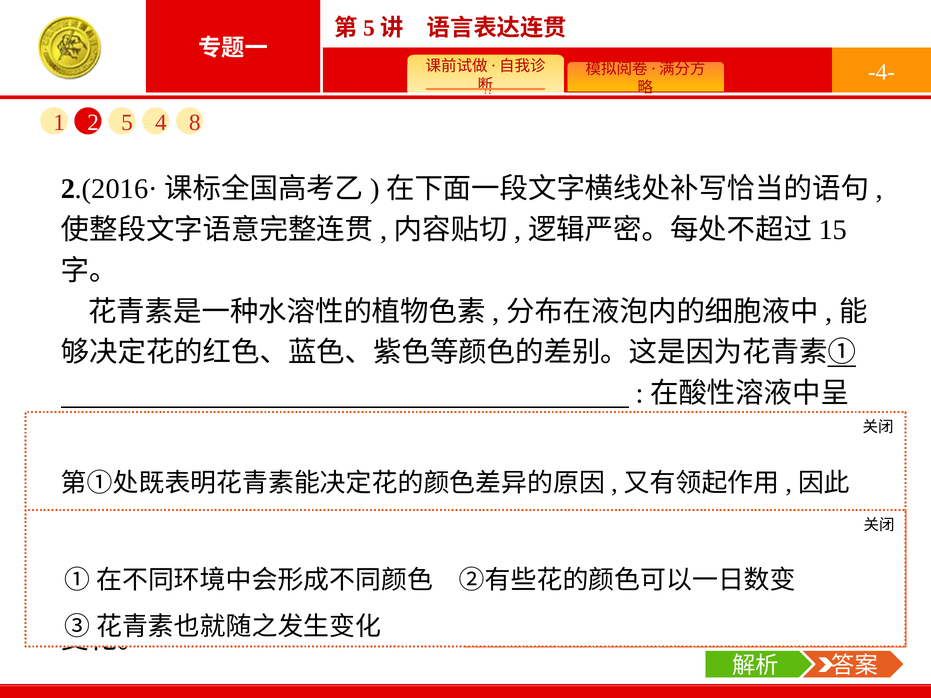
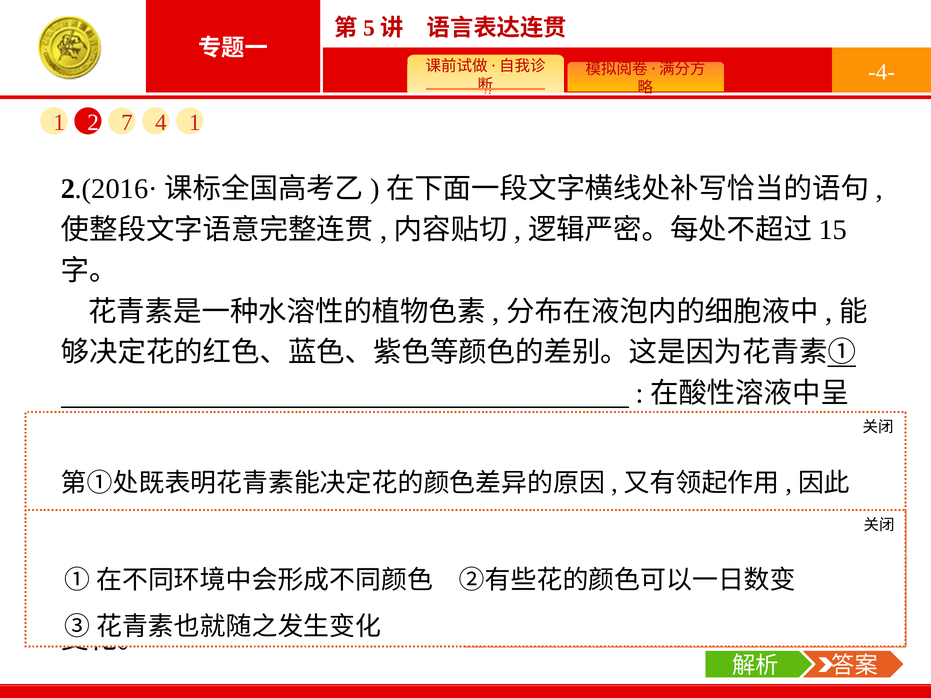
5: 5 -> 7 (127, 122)
4 8: 8 -> 1 (195, 122)
